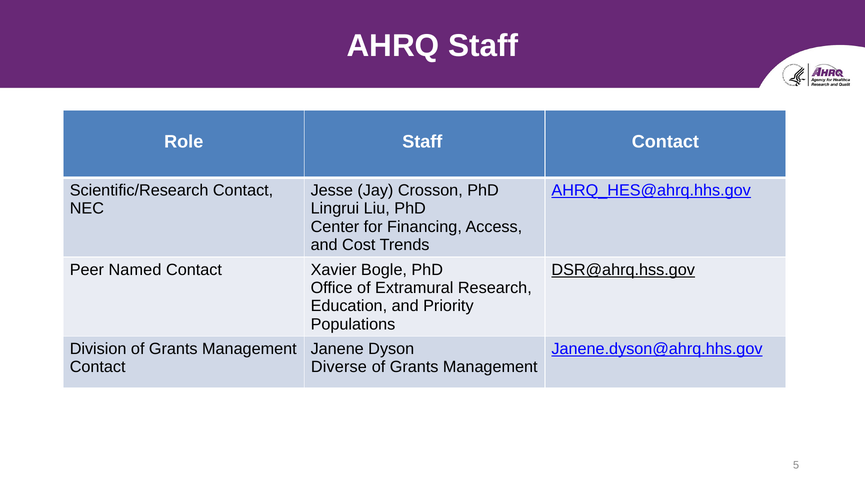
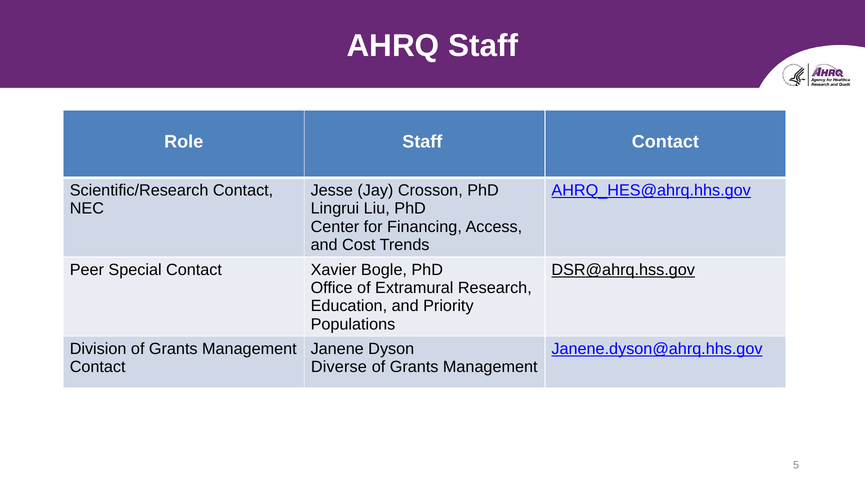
Named: Named -> Special (135, 269)
